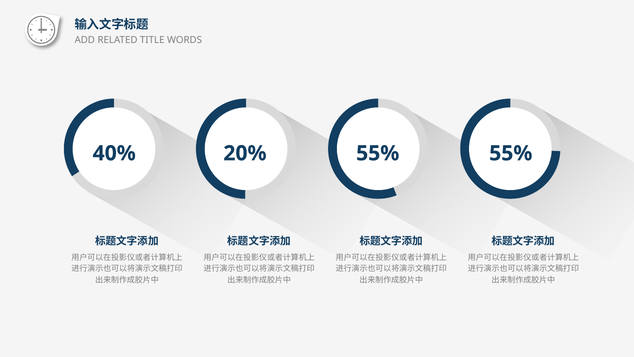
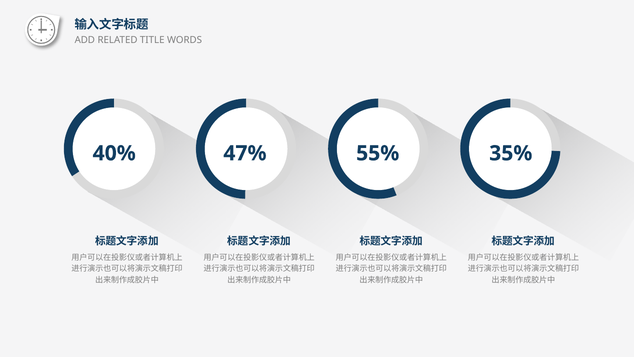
20%: 20% -> 47% (245, 153)
55% 55%: 55% -> 35% (511, 153)
